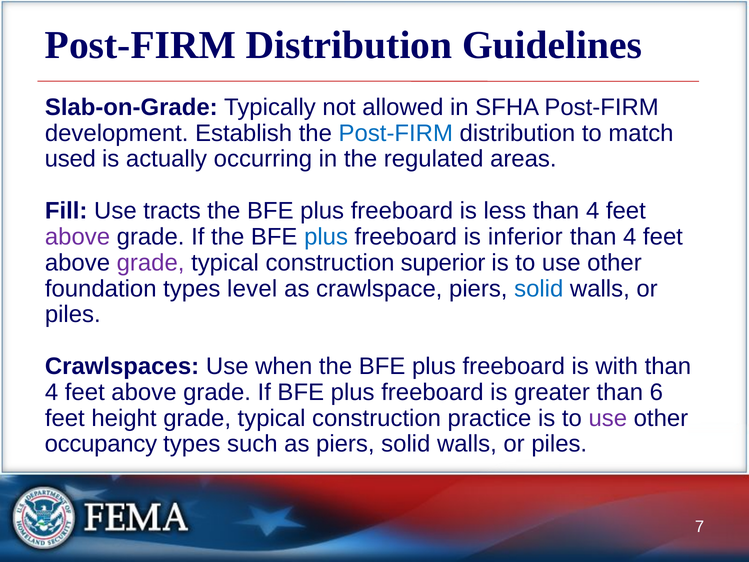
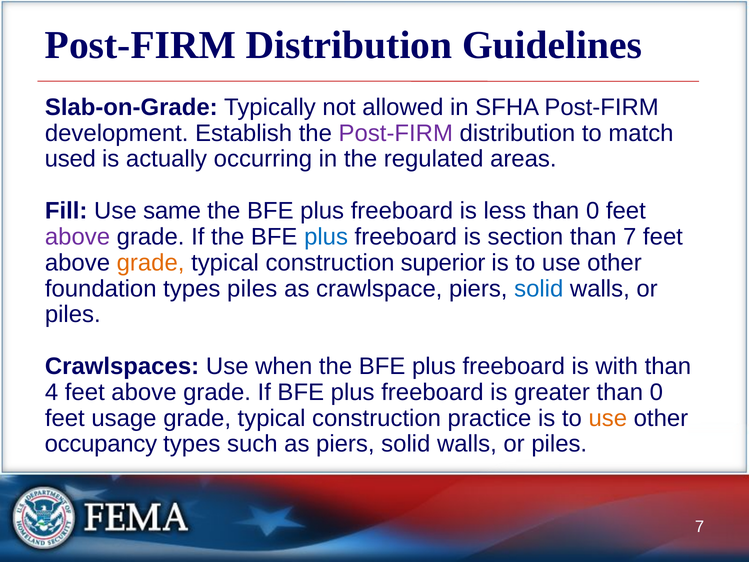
Post-FIRM colour: blue -> purple (396, 133)
tracts: tracts -> same (172, 211)
less than 4: 4 -> 0 (593, 211)
inferior: inferior -> section (525, 237)
4: 4 -> 7 (630, 237)
grade colour: purple -> orange (151, 263)
types level: level -> piles (252, 288)
greater than 6: 6 -> 0 (656, 392)
height: height -> usage (124, 418)
use colour: purple -> orange (608, 418)
